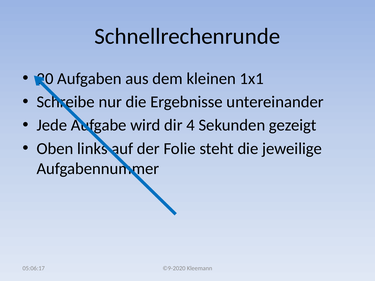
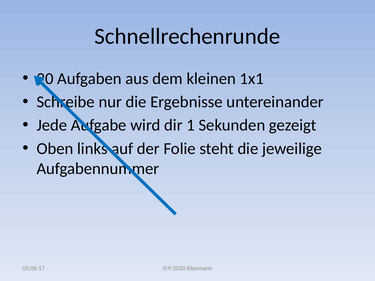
4: 4 -> 1 (191, 125)
